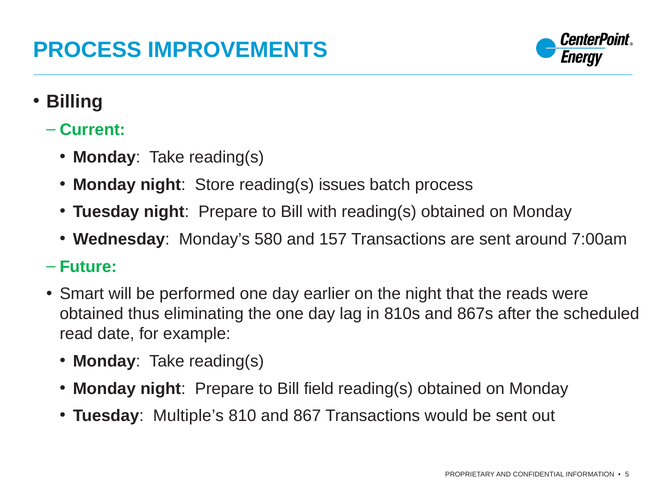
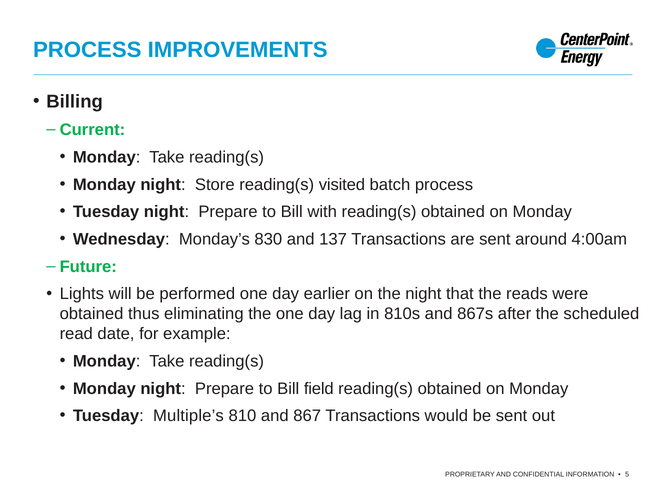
issues: issues -> visited (342, 185)
580: 580 -> 830 (268, 239)
157: 157 -> 137 (333, 239)
7:00am: 7:00am -> 4:00am (599, 239)
Smart: Smart -> Lights (82, 294)
